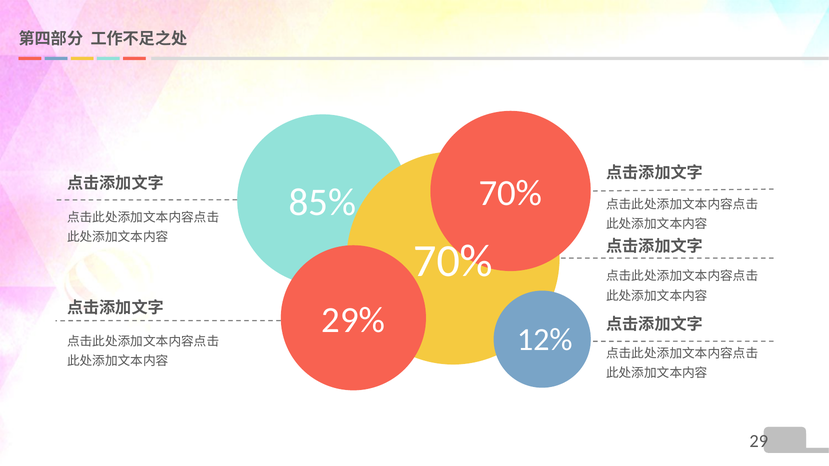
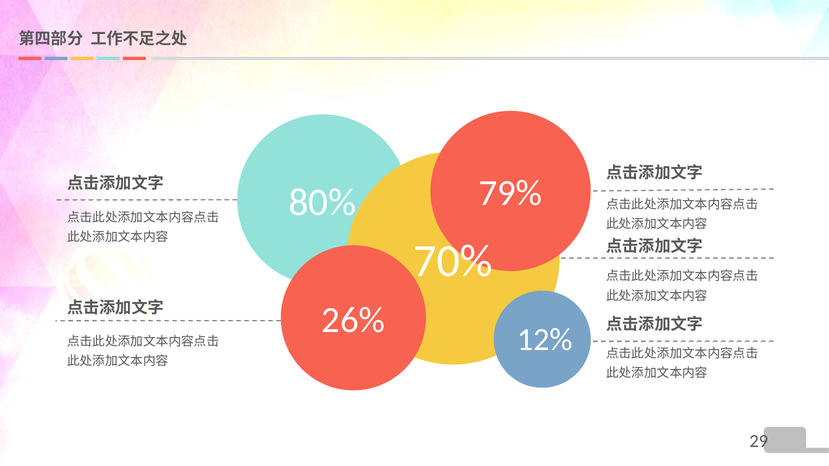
70%: 70% -> 79% (510, 193)
85%: 85% -> 80% (322, 202)
29%: 29% -> 26% (353, 320)
